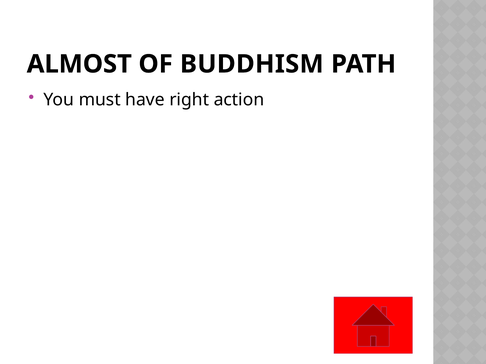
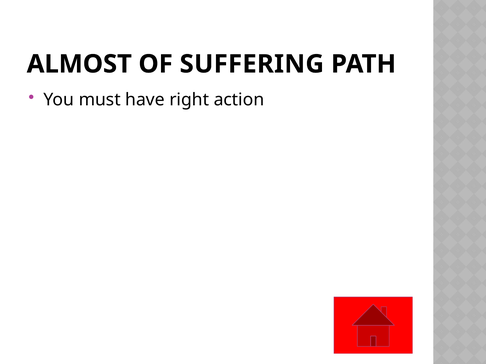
BUDDHISM: BUDDHISM -> SUFFERING (252, 64)
